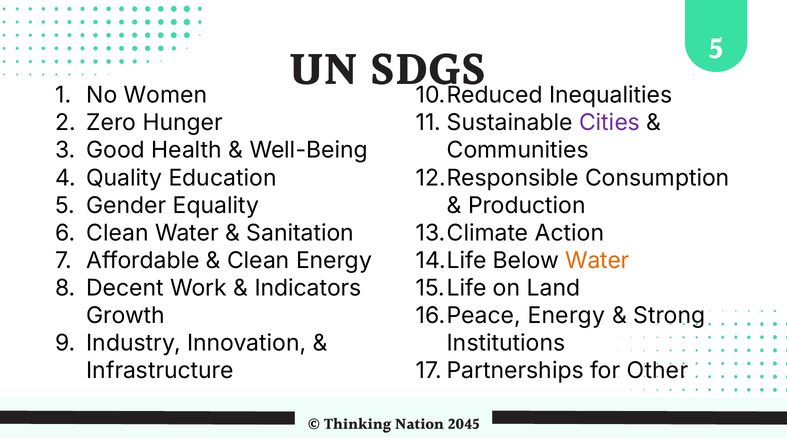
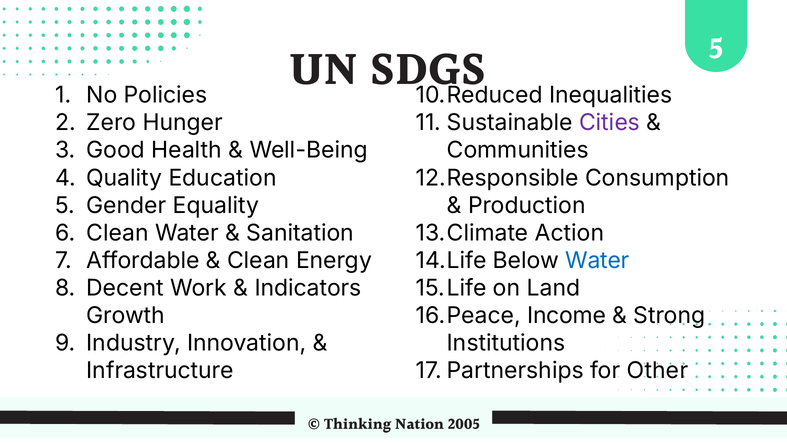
Women: Women -> Policies (166, 95)
Water colour: orange -> blue (597, 260)
Energy: Energy -> Income (567, 316)
2045: 2045 -> 2005 (464, 424)
